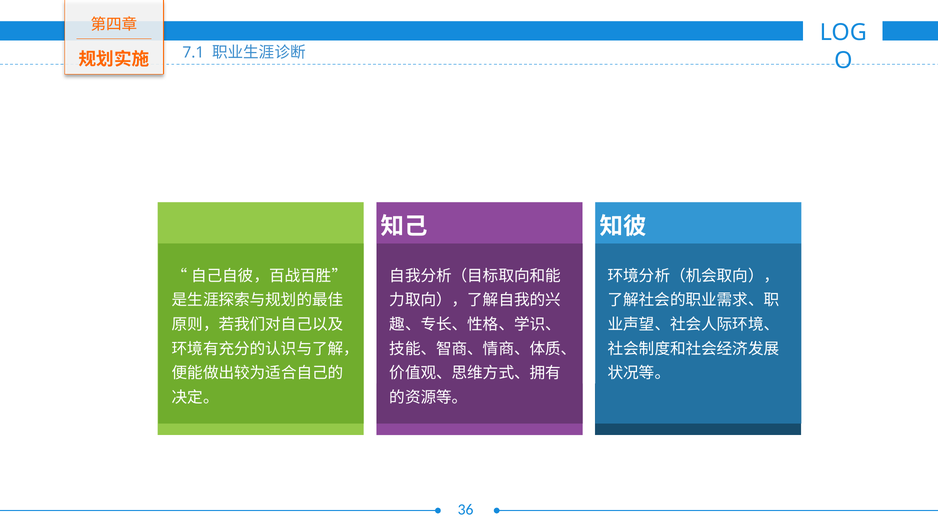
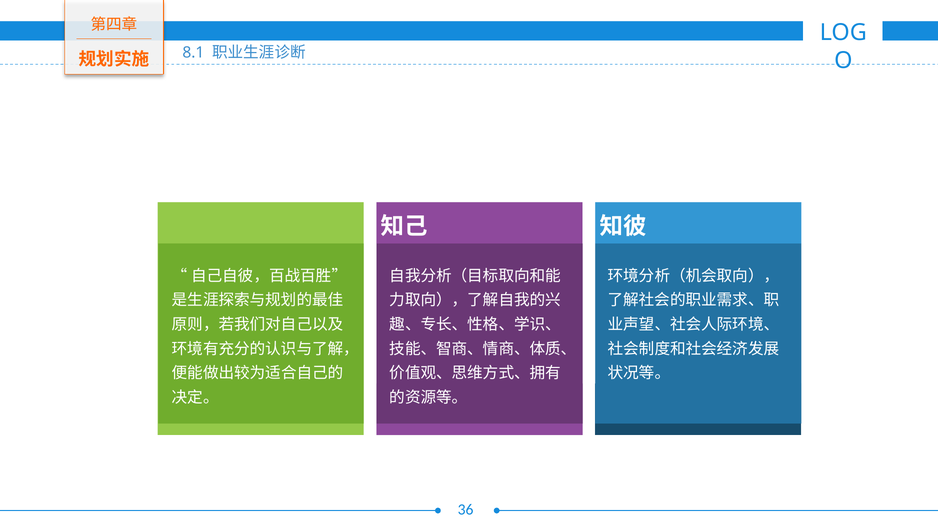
7.1: 7.1 -> 8.1 (193, 53)
